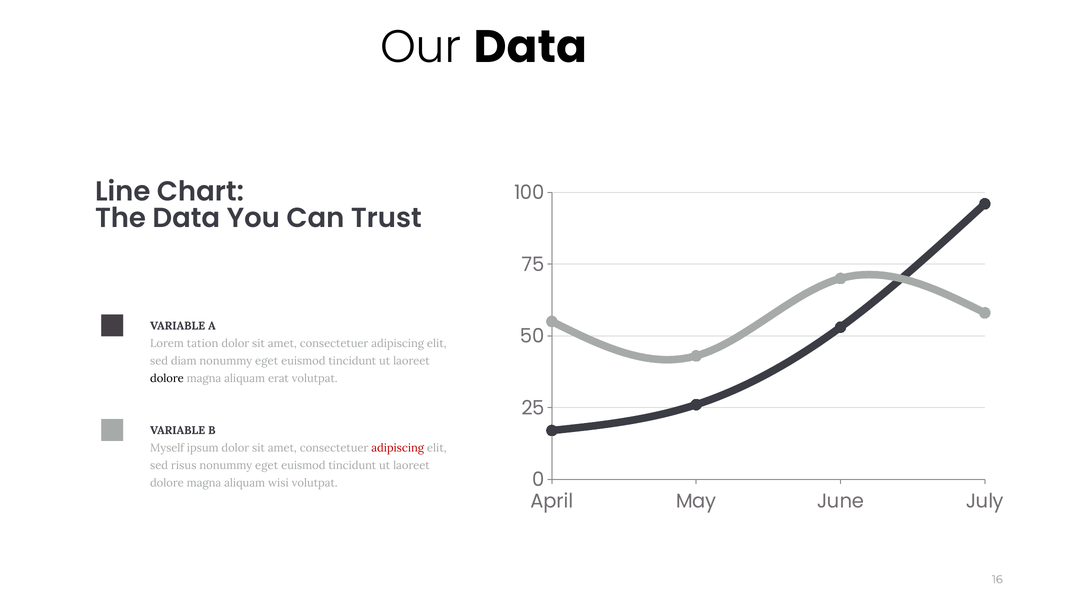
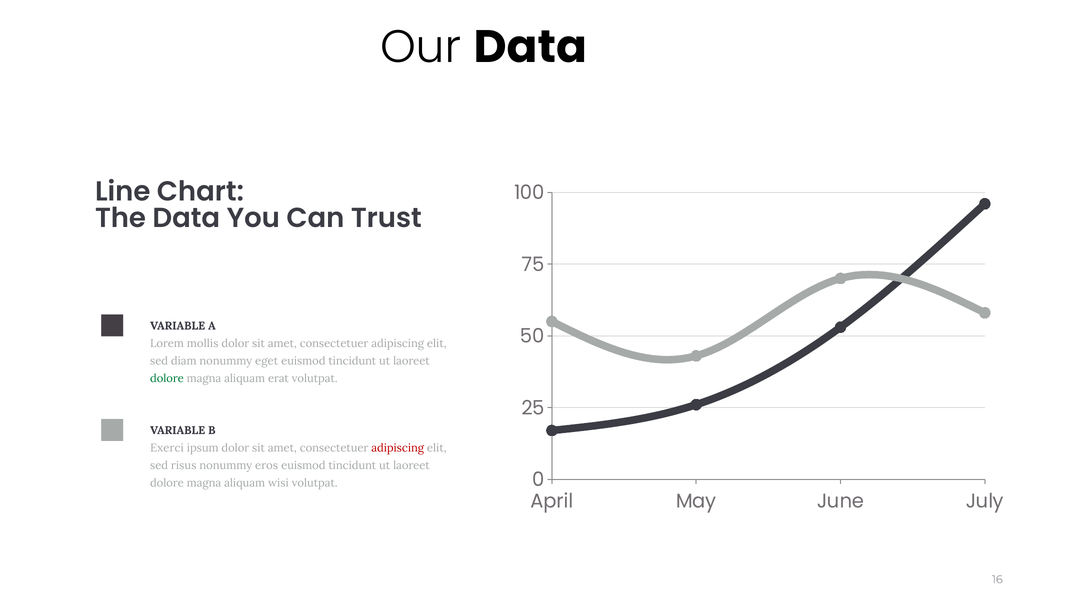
tation: tation -> mollis (203, 343)
dolore colour: black -> green (167, 378)
Myself: Myself -> Exerci (167, 448)
eget: eget -> eros (267, 465)
